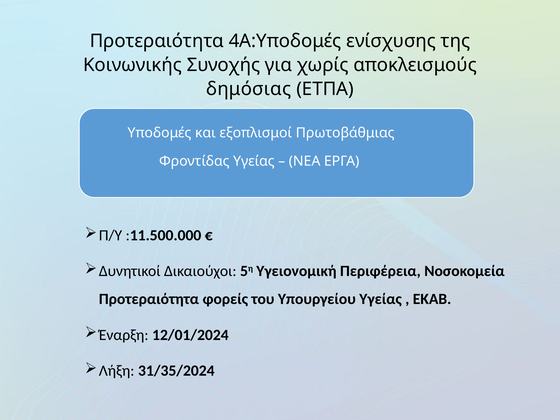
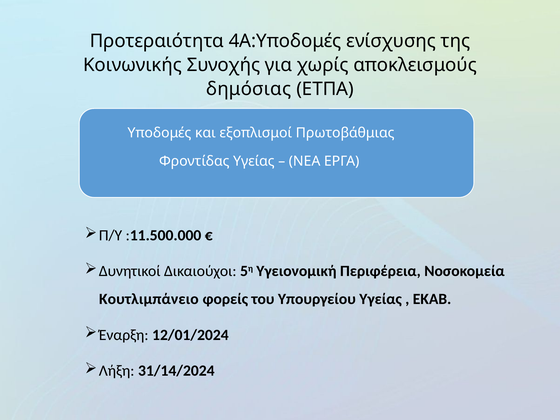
Προτεραιότητα: Προτεραιότητα -> Κουτλιμπάνειο (149, 299)
31/35/2024: 31/35/2024 -> 31/14/2024 (176, 371)
